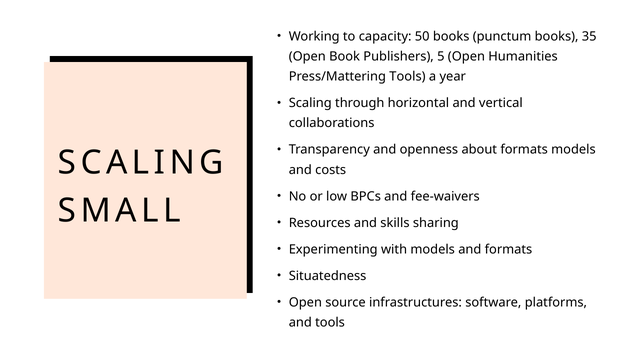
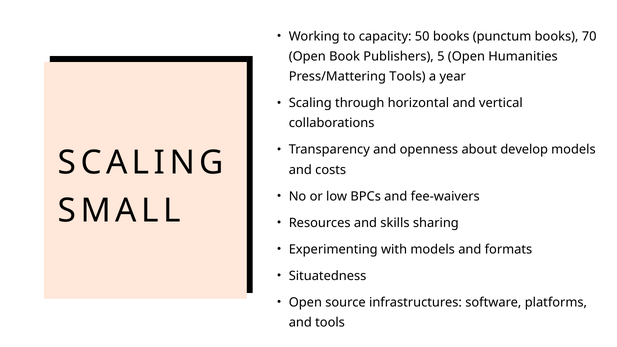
35: 35 -> 70 (589, 36)
about formats: formats -> develop (524, 150)
